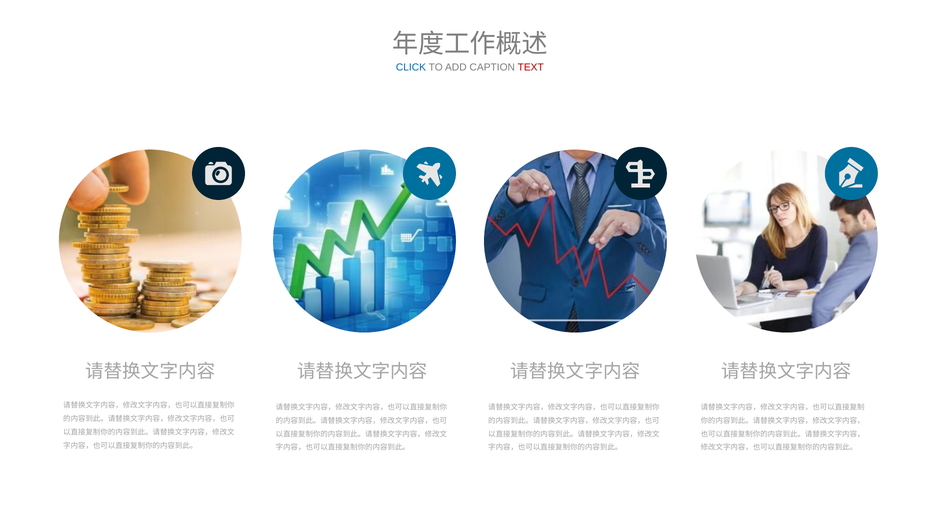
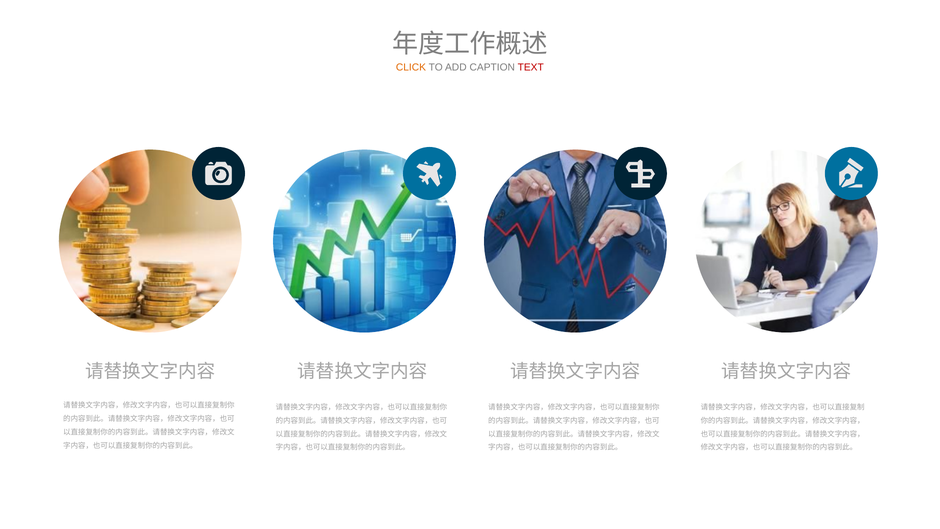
CLICK colour: blue -> orange (411, 67)
